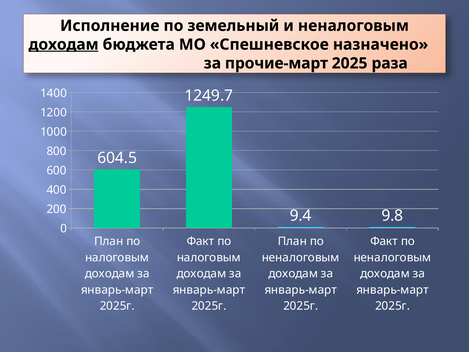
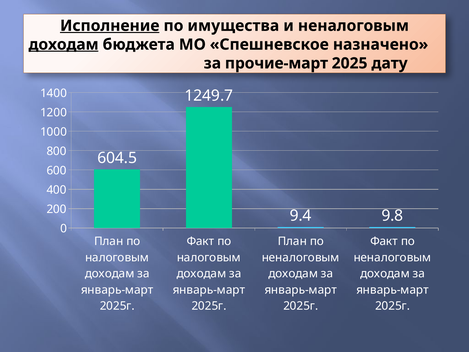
Исполнение underline: none -> present (110, 26)
земельный: земельный -> имущества (233, 26)
раза: раза -> дату (390, 63)
